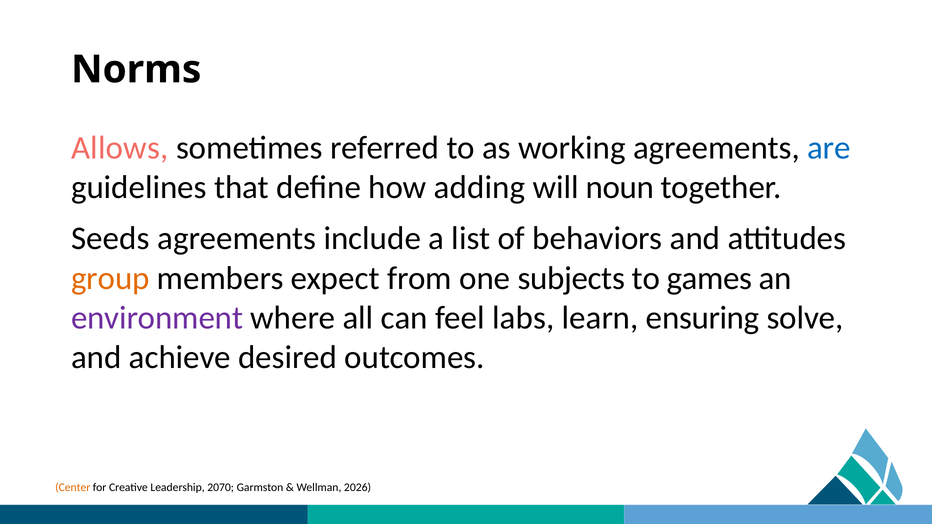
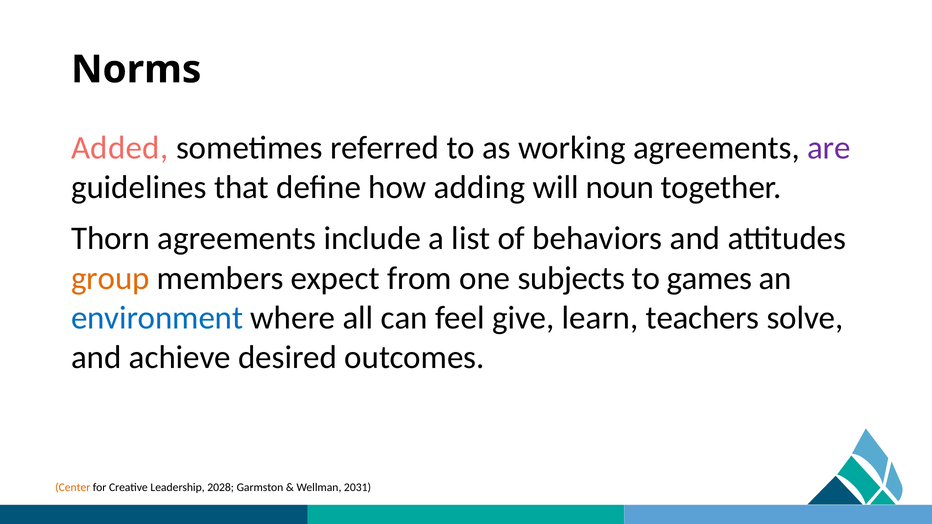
Allows: Allows -> Added (120, 148)
are colour: blue -> purple (829, 148)
Seeds: Seeds -> Thorn (111, 239)
environment colour: purple -> blue (157, 318)
labs: labs -> give (523, 318)
ensuring: ensuring -> teachers (703, 318)
2070: 2070 -> 2028 (221, 488)
2026: 2026 -> 2031 (358, 488)
